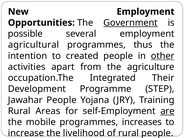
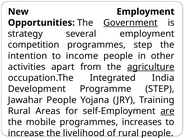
possible: possible -> strategy (25, 34)
agricultural: agricultural -> competition (34, 45)
programmes thus: thus -> step (143, 45)
created: created -> income (82, 56)
other underline: present -> none (163, 56)
agriculture underline: none -> present (151, 67)
Their: Their -> India (163, 78)
